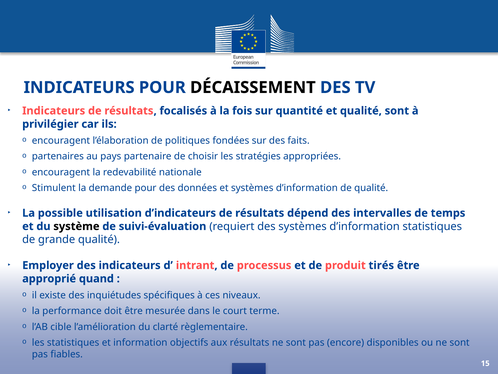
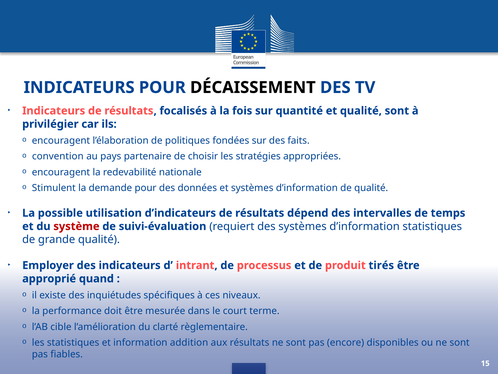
partenaires: partenaires -> convention (58, 156)
système colour: black -> red (76, 226)
objectifs: objectifs -> addition (189, 342)
